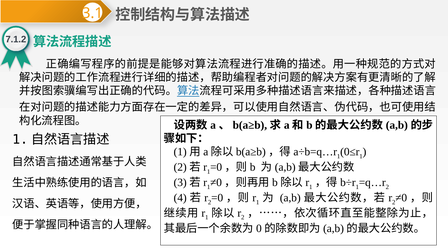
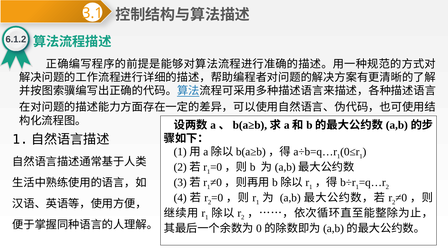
7.1.2: 7.1.2 -> 6.1.2 (16, 39)
